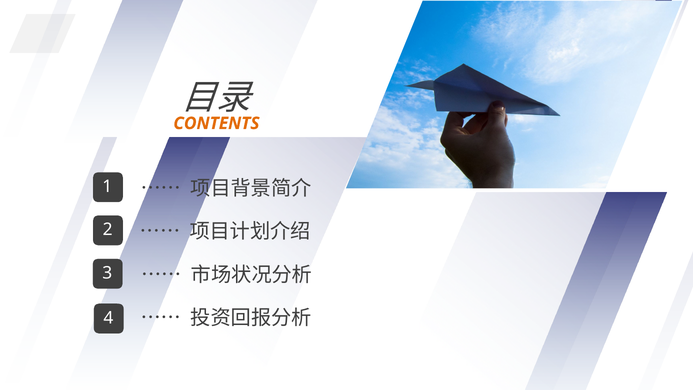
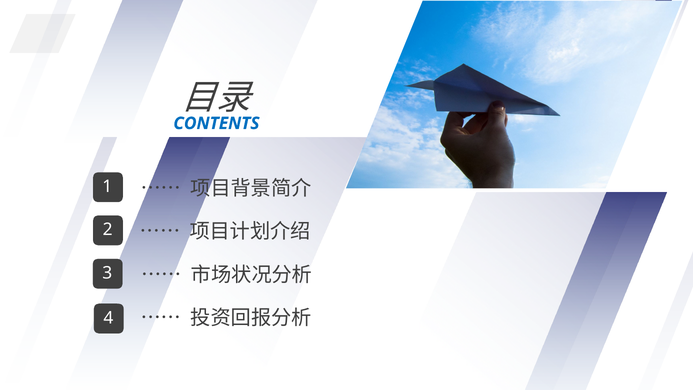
CONTENTS colour: orange -> blue (216, 123)
